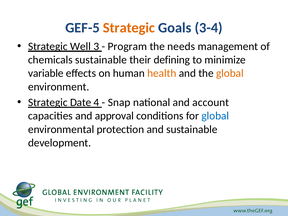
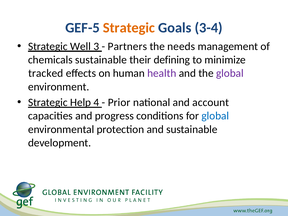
Program: Program -> Partners (127, 46)
variable: variable -> tracked (46, 73)
health colour: orange -> purple (162, 73)
global colour: orange -> purple (230, 73)
Date: Date -> Help (81, 102)
Snap: Snap -> Prior (119, 102)
approval: approval -> progress (114, 116)
